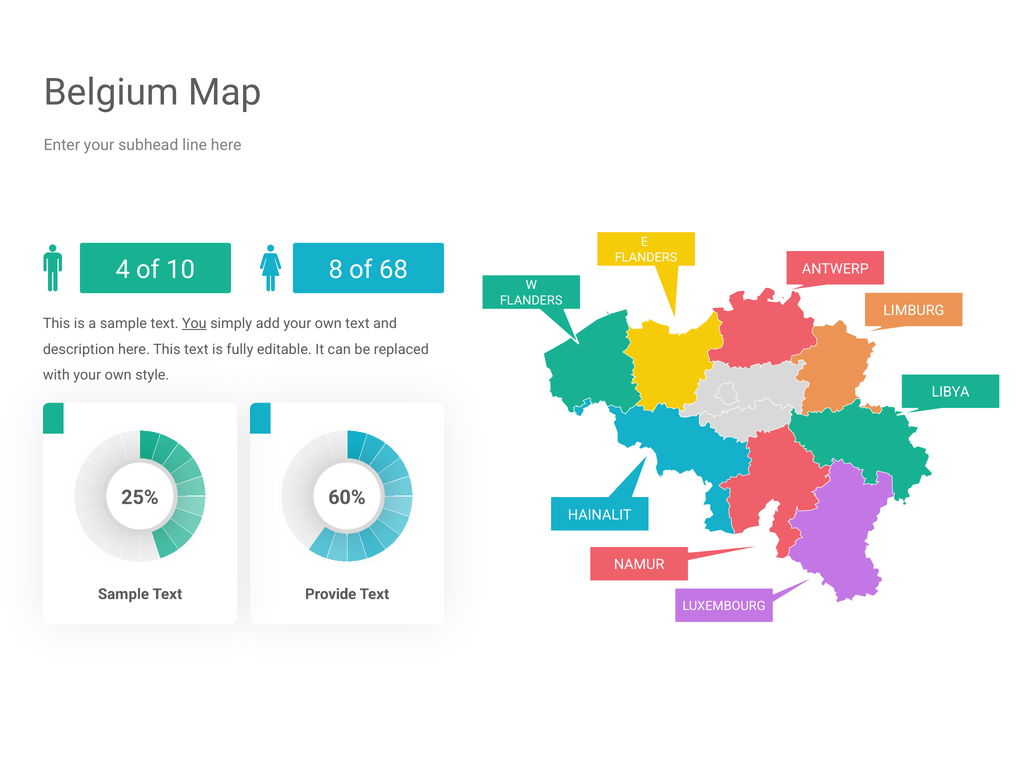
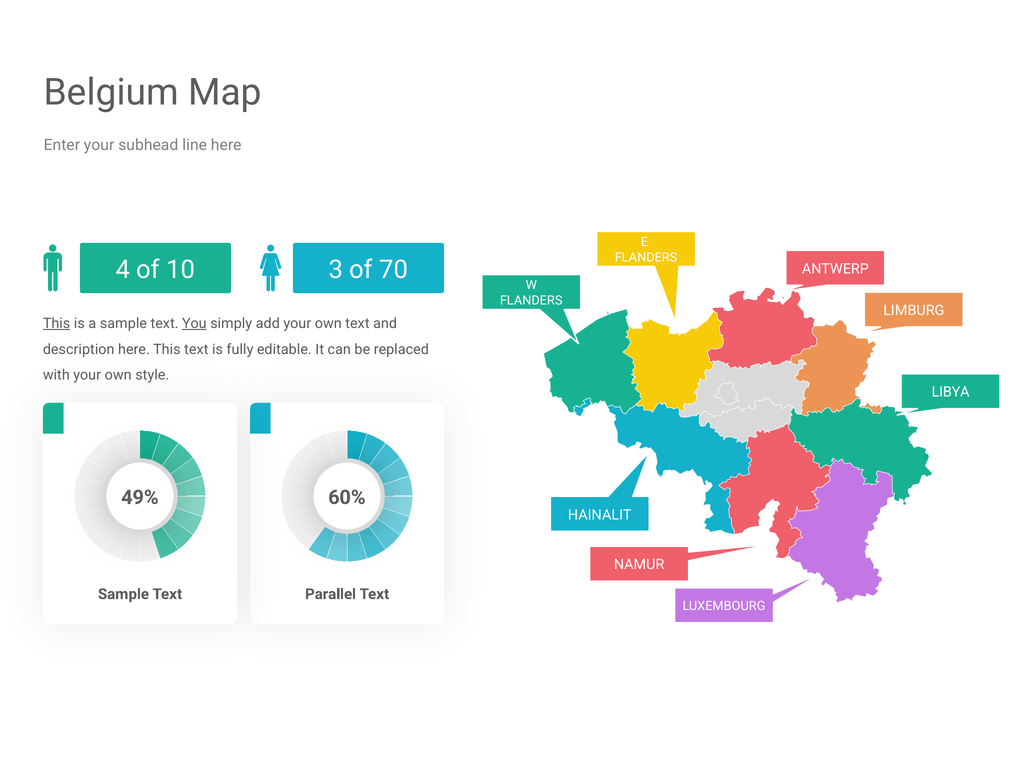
8: 8 -> 3 (336, 270)
68: 68 -> 70 (394, 270)
This underline: none -> present (57, 324)
25%: 25% -> 49% (140, 498)
Provide: Provide -> Parallel (331, 595)
